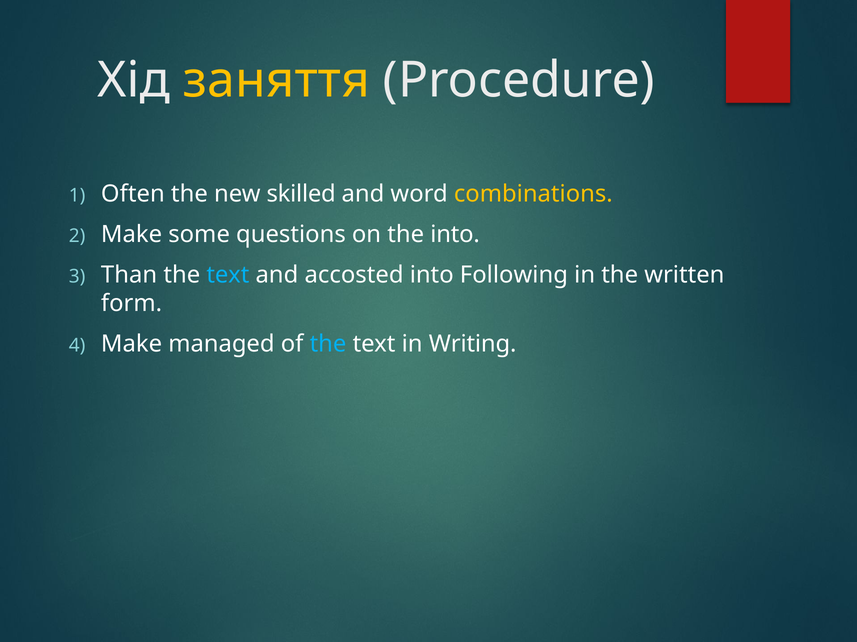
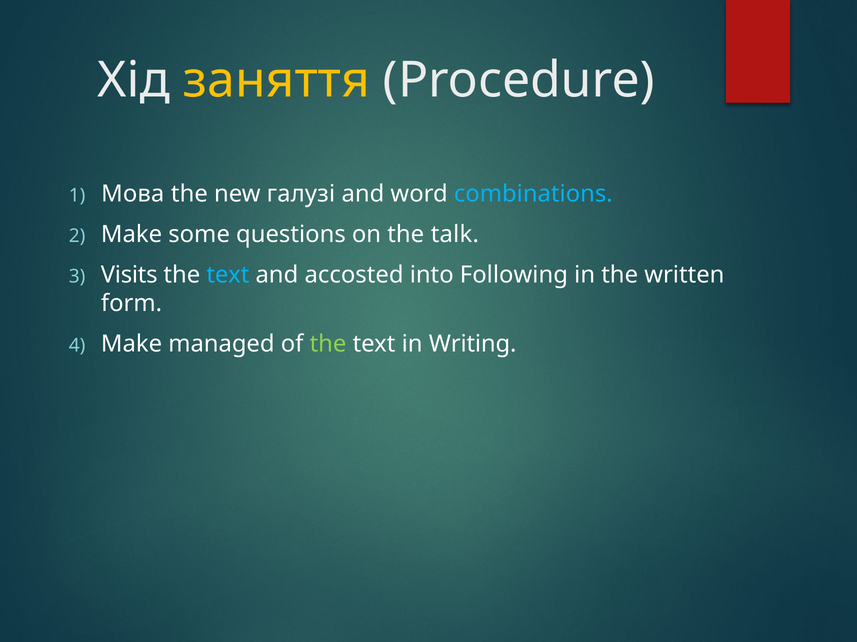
Often: Often -> Мова (133, 194)
skilled: skilled -> галузі (301, 194)
combinations colour: yellow -> light blue (533, 194)
the into: into -> talk (455, 235)
Than: Than -> Visits (129, 275)
the colour: light blue -> light green (328, 345)
